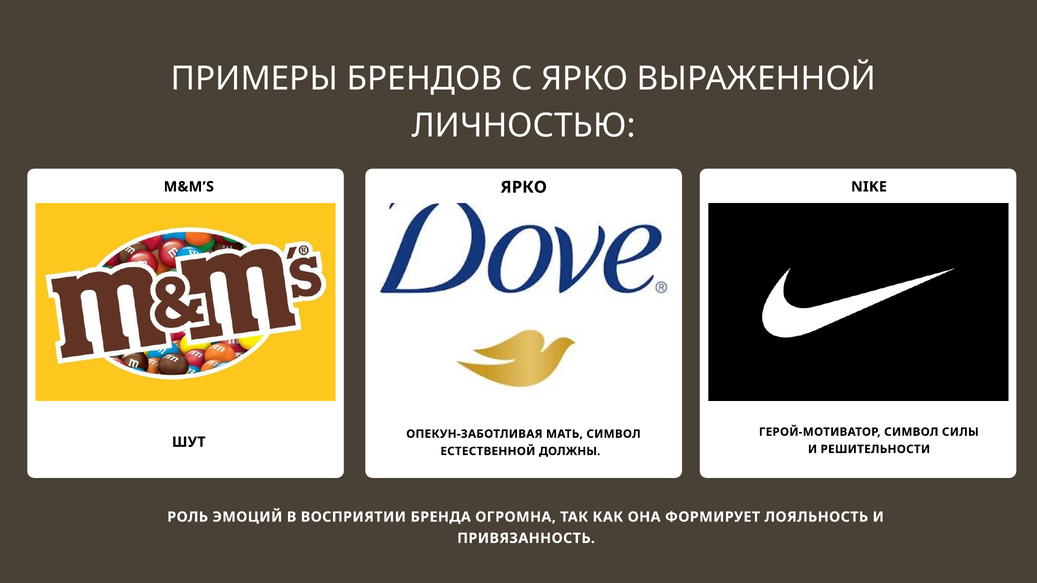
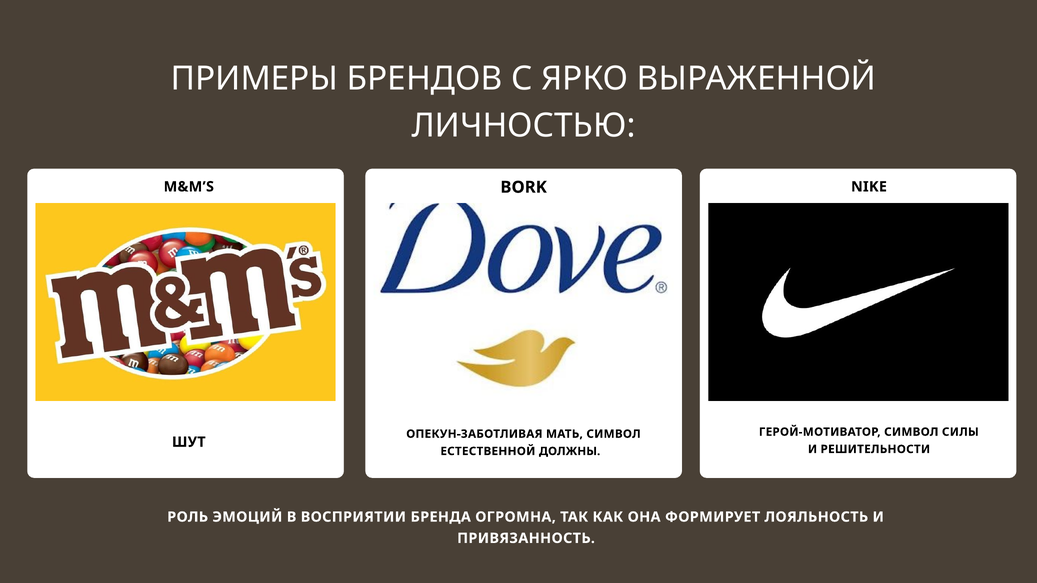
ЯРКО: ЯРКО -> BORK (524, 187)
